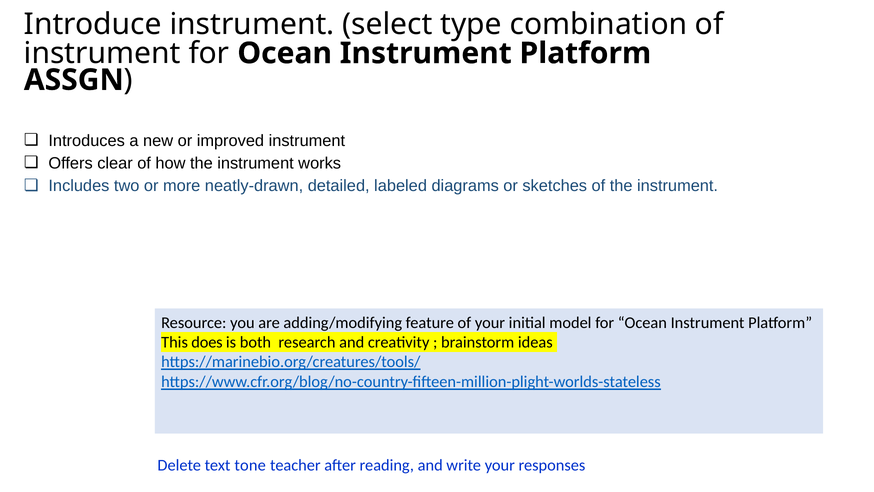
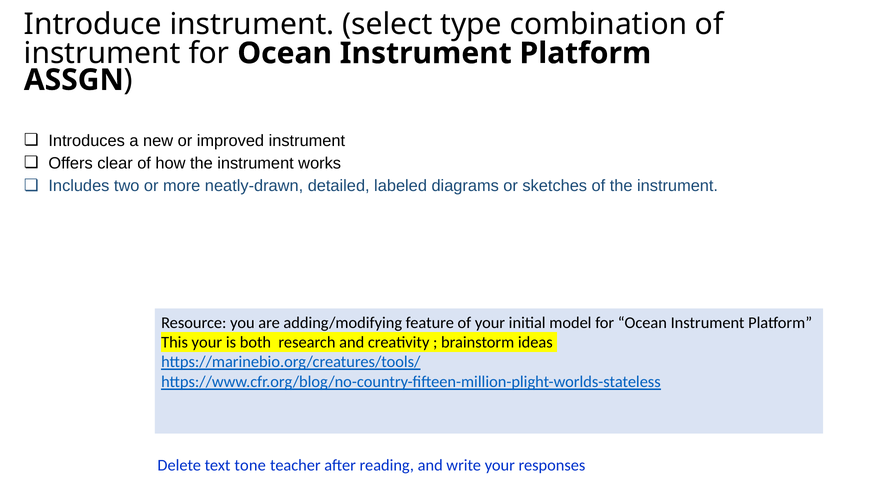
This does: does -> your (207, 342)
